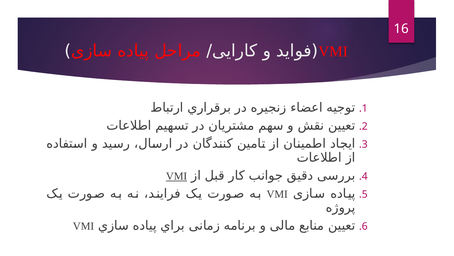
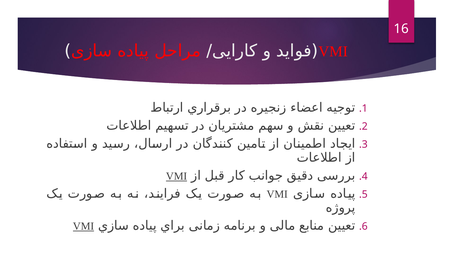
VMI underline: none -> present (83, 226)
